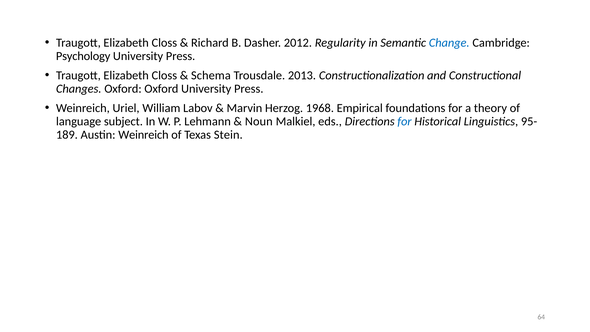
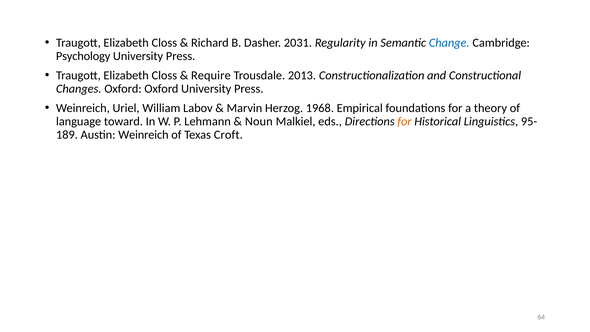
2012: 2012 -> 2031 (298, 43)
Schema: Schema -> Require (211, 75)
subject: subject -> toward (123, 121)
for colour: blue -> orange (405, 121)
Stein: Stein -> Croft (228, 135)
